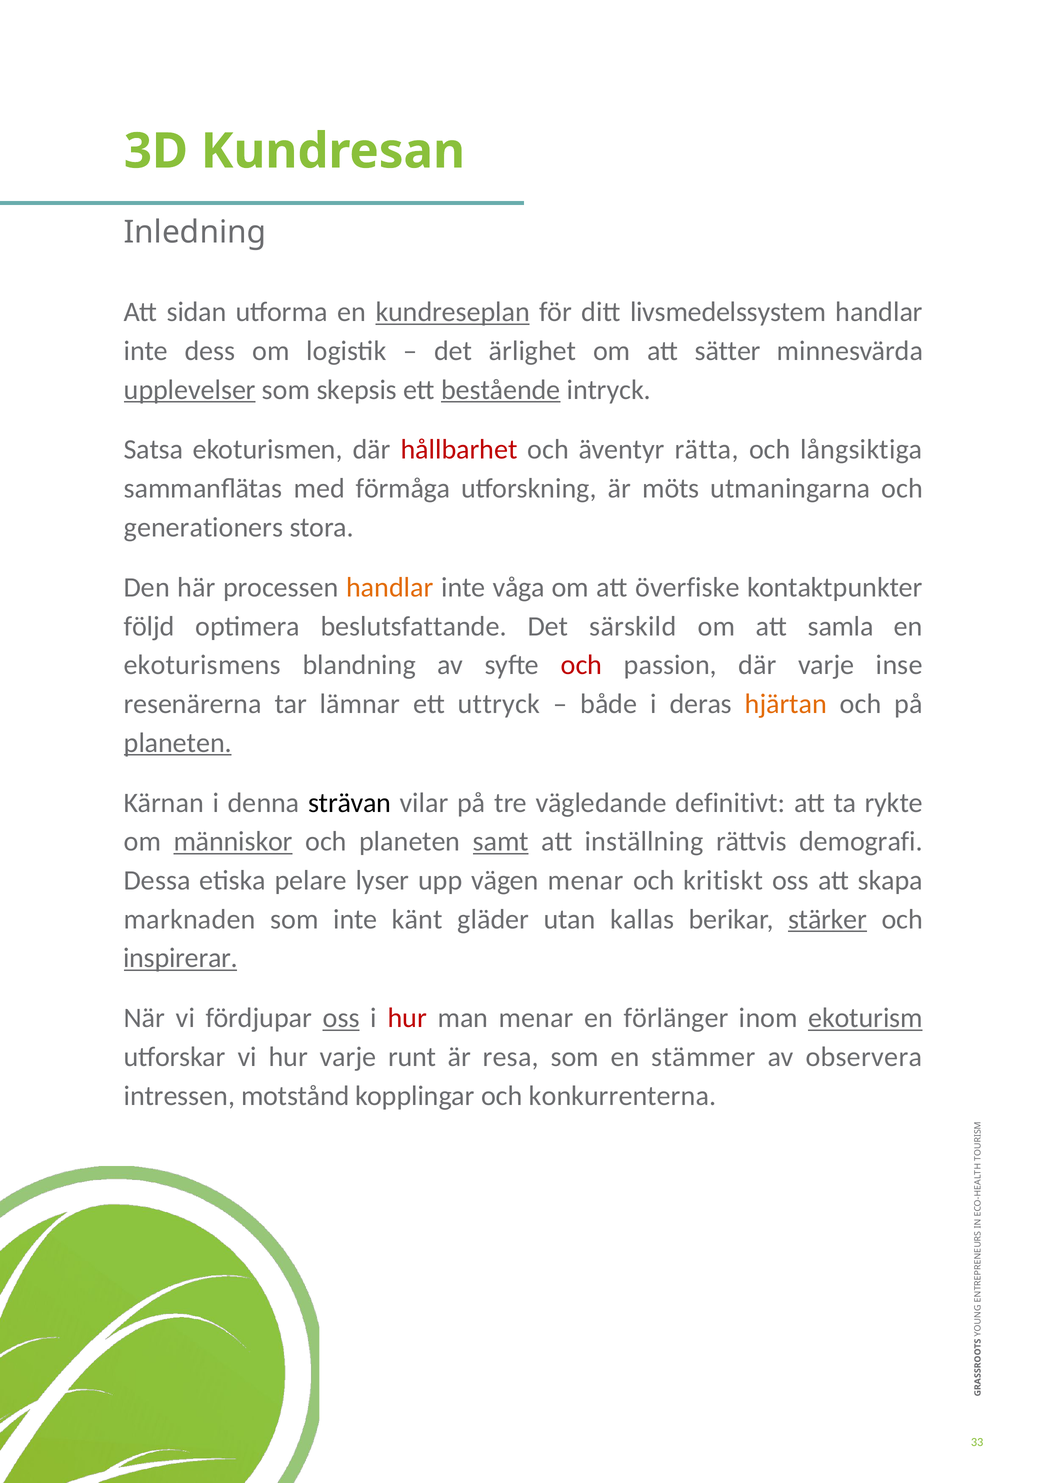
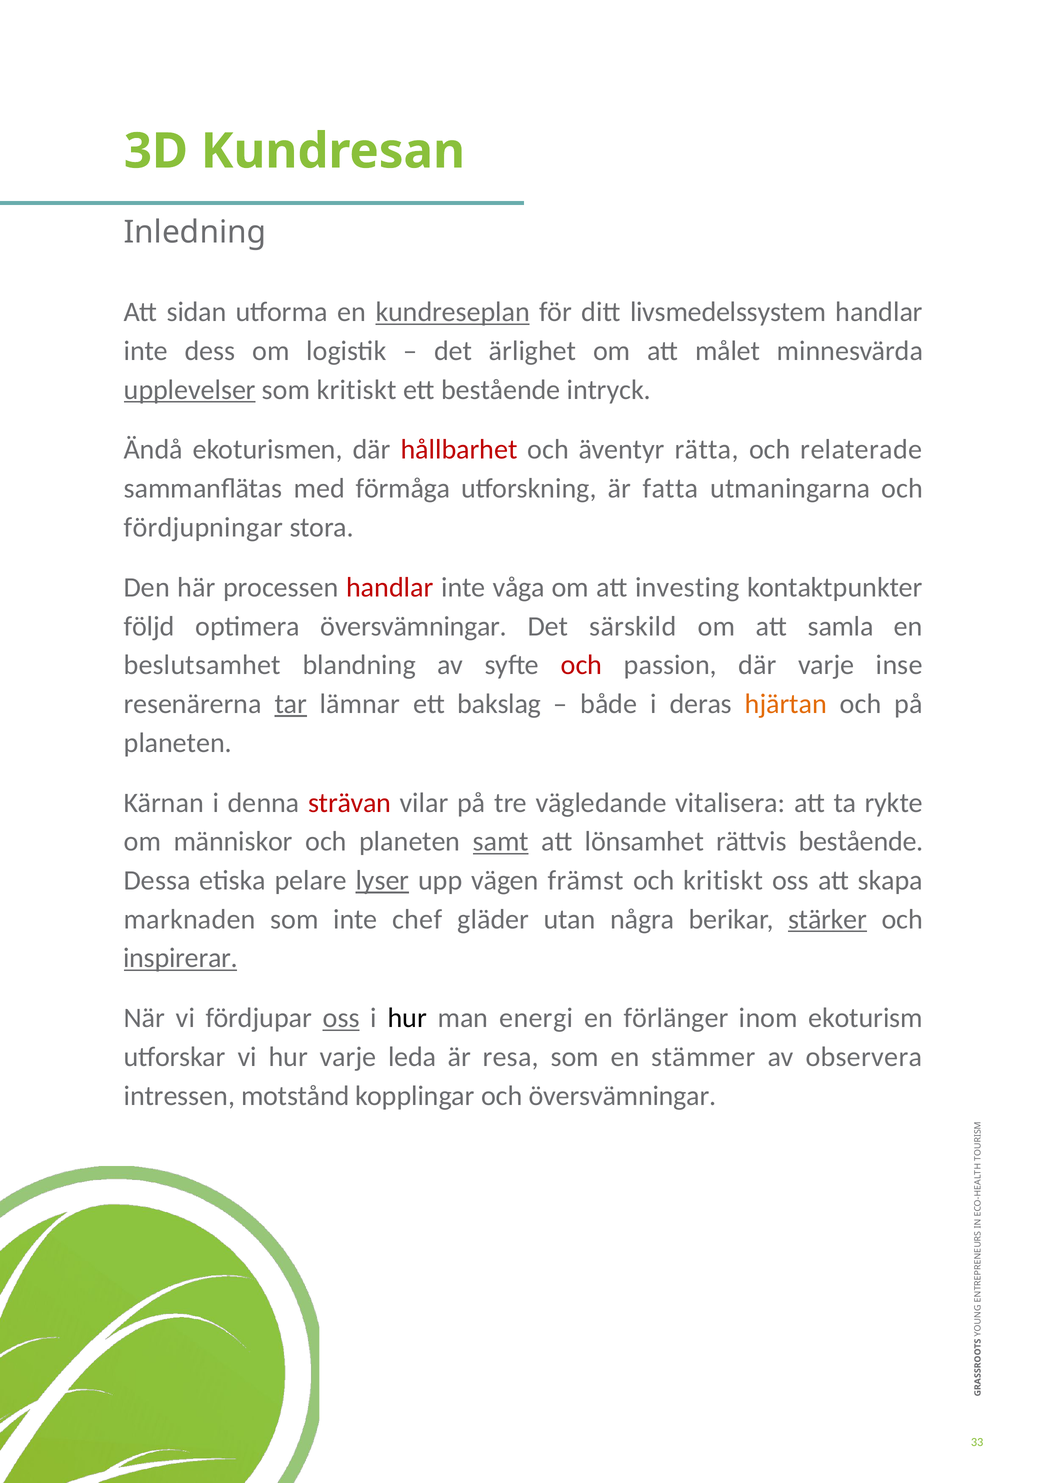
sätter: sätter -> målet (728, 351)
som skepsis: skepsis -> kritiskt (357, 390)
bestående underline: present -> none (501, 390)
Satsa: Satsa -> Ändå (153, 449)
långsiktiga: långsiktiga -> relaterade (861, 449)
möts: möts -> fatta (671, 488)
generationers: generationers -> fördjupningar (203, 527)
handlar colour: orange -> red (390, 587)
överfiske: överfiske -> investing (687, 587)
optimera beslutsfattande: beslutsfattande -> översvämningar (414, 626)
ekoturismens: ekoturismens -> beslutsamhet (202, 665)
tar underline: none -> present (291, 704)
uttryck: uttryck -> bakslag (499, 704)
planeten underline: present -> none (178, 742)
strävan colour: black -> red (350, 802)
definitivt: definitivt -> vitalisera (730, 802)
människor underline: present -> none (233, 841)
inställning: inställning -> lönsamhet (644, 841)
rättvis demografi: demografi -> bestående (861, 841)
lyser underline: none -> present (382, 880)
vägen menar: menar -> främst (586, 880)
känt: känt -> chef (417, 919)
kallas: kallas -> några (642, 919)
hur colour: red -> black (407, 1018)
man menar: menar -> energi (536, 1018)
ekoturism underline: present -> none (865, 1018)
runt: runt -> leda (412, 1056)
och konkurrenterna: konkurrenterna -> översvämningar (623, 1095)
